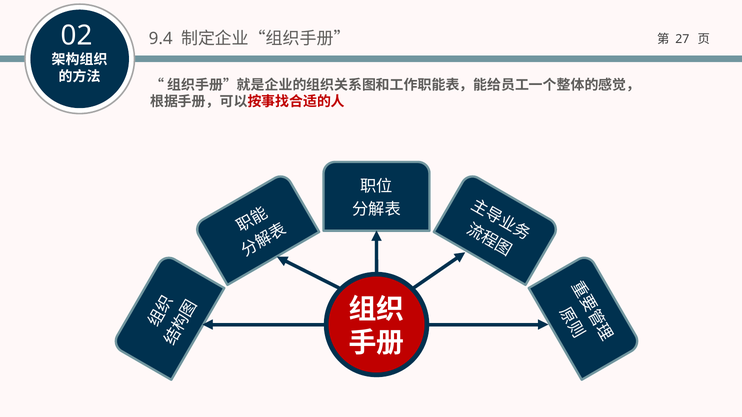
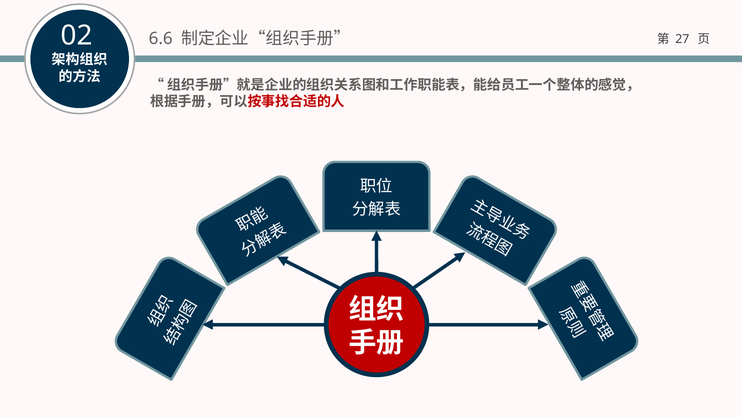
9.4: 9.4 -> 6.6 (161, 39)
